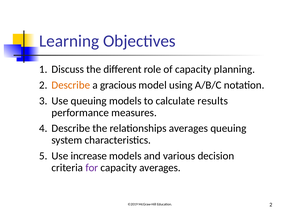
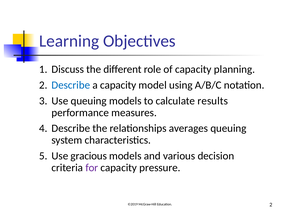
Describe colour: orange -> blue (71, 85)
a gracious: gracious -> capacity (118, 85)
increase: increase -> gracious (89, 156)
capacity averages: averages -> pressure (160, 168)
